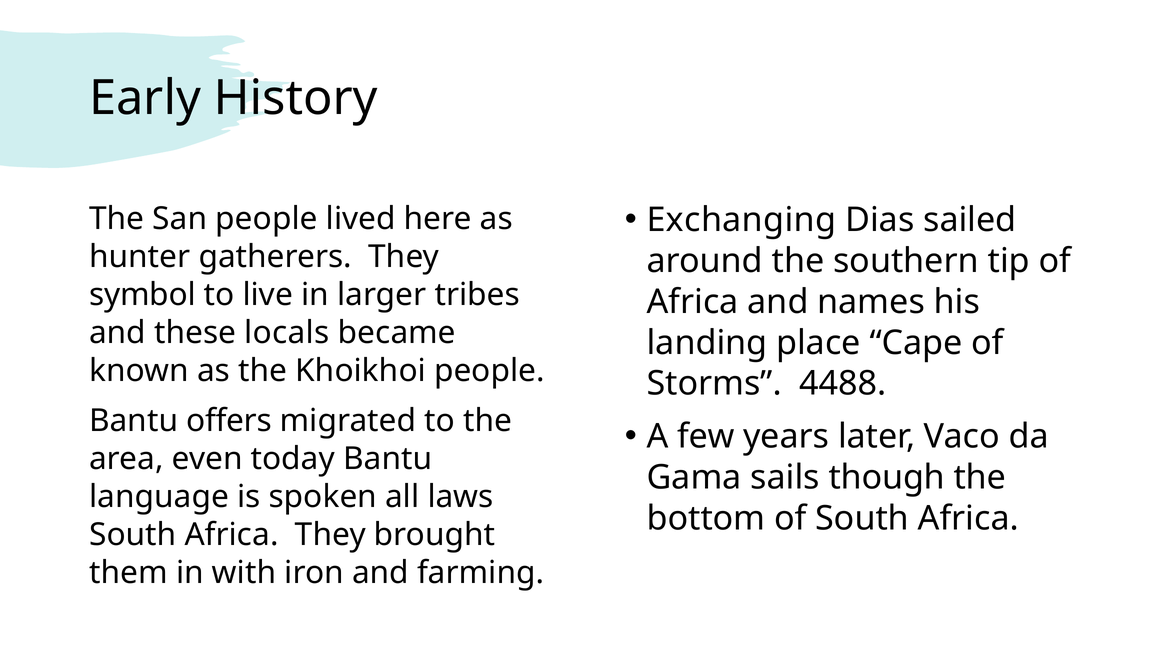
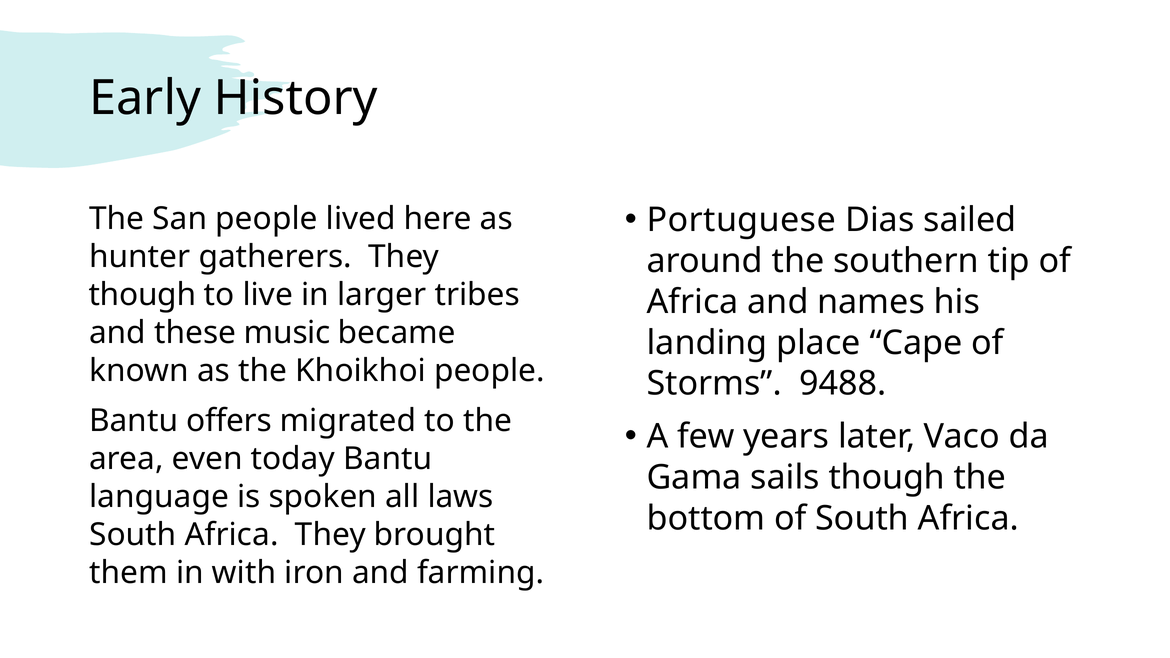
Exchanging: Exchanging -> Portuguese (741, 220)
symbol: symbol -> though (142, 295)
locals: locals -> music (287, 333)
4488: 4488 -> 9488 (843, 384)
